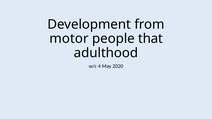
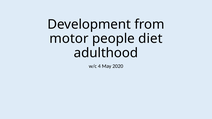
that: that -> diet (150, 39)
